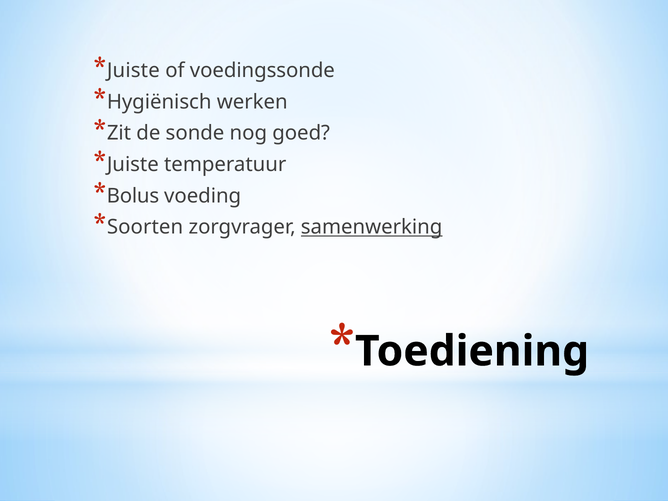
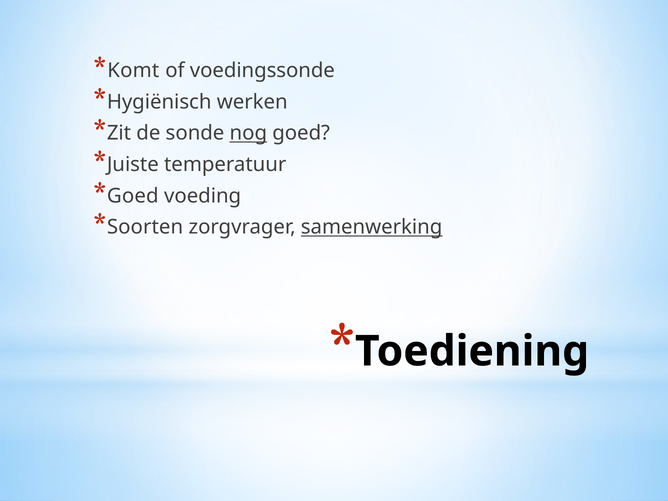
Juiste: Juiste -> Komt (133, 70)
nog underline: none -> present (248, 133)
Bolus: Bolus -> Goed (133, 196)
